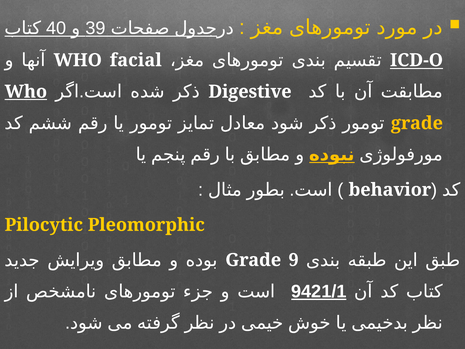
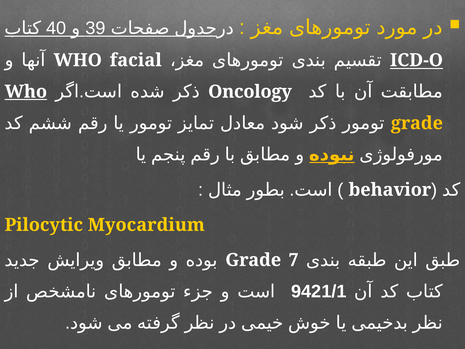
Digestive: Digestive -> Oncology (250, 92)
Pleomorphic: Pleomorphic -> Myocardium (146, 225)
9: 9 -> 7 (294, 260)
9421/1 underline: present -> none (319, 291)
